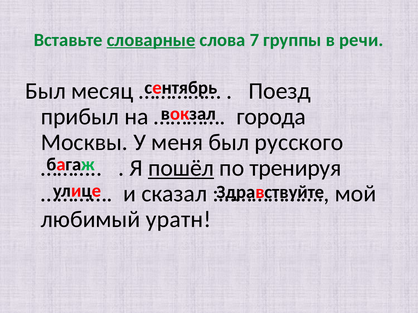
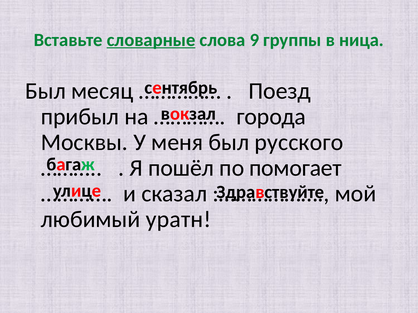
7: 7 -> 9 (254, 40)
речи: речи -> ница (361, 40)
пошёл underline: present -> none (181, 168)
тренируя: тренируя -> помогает (295, 168)
